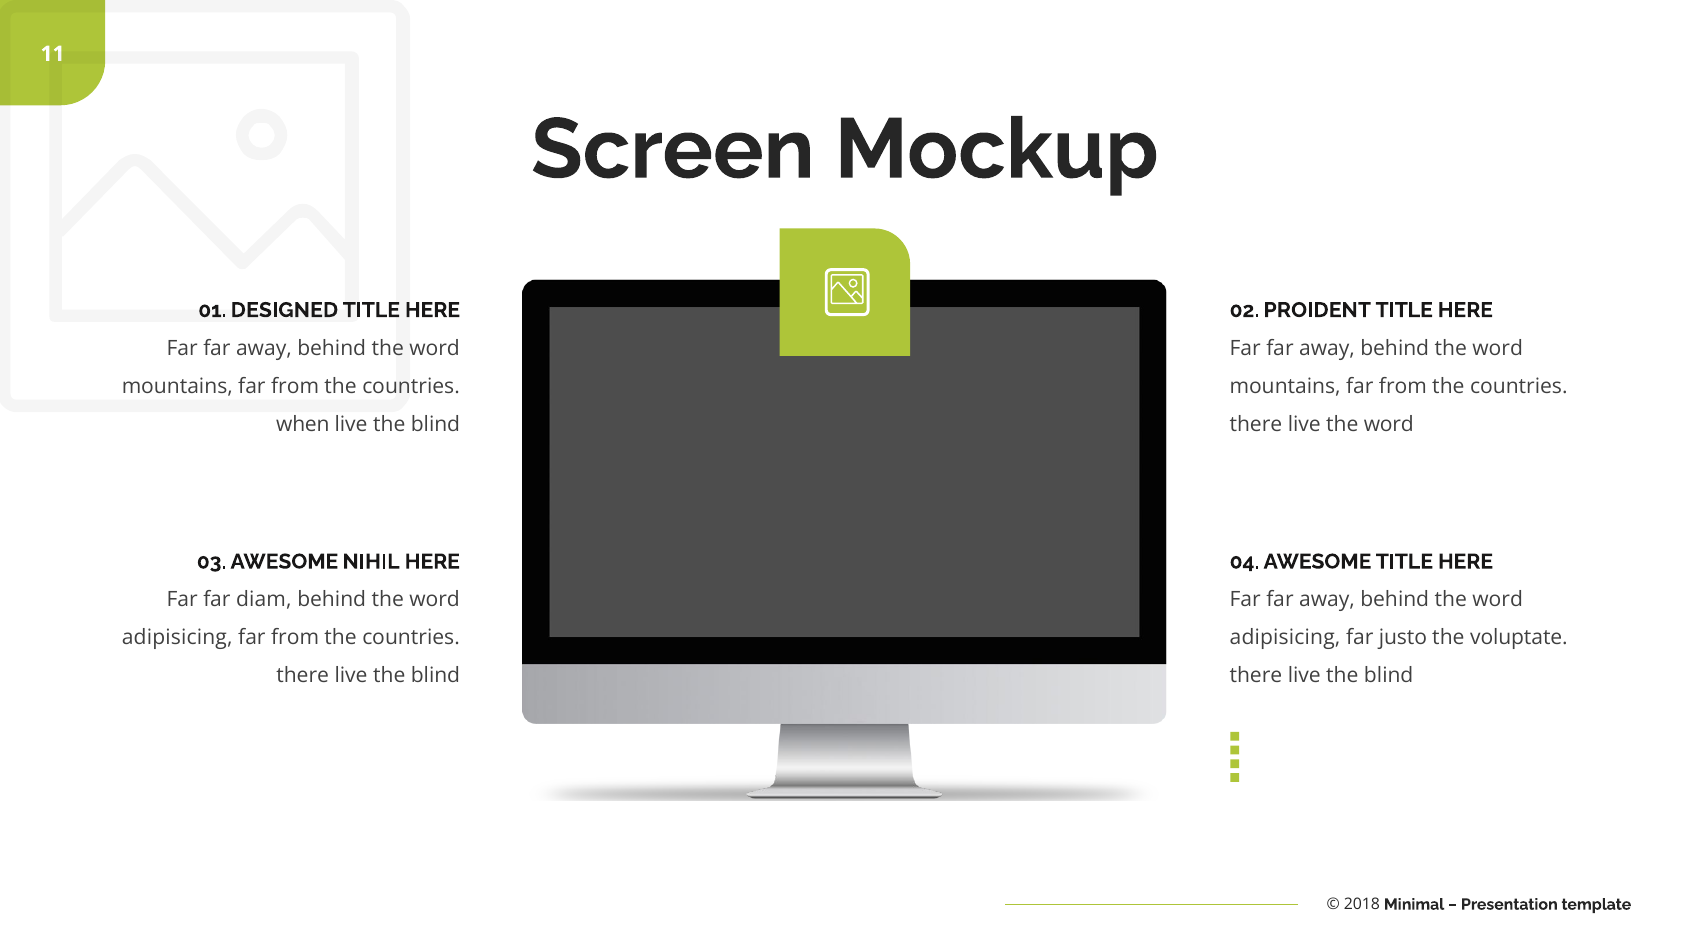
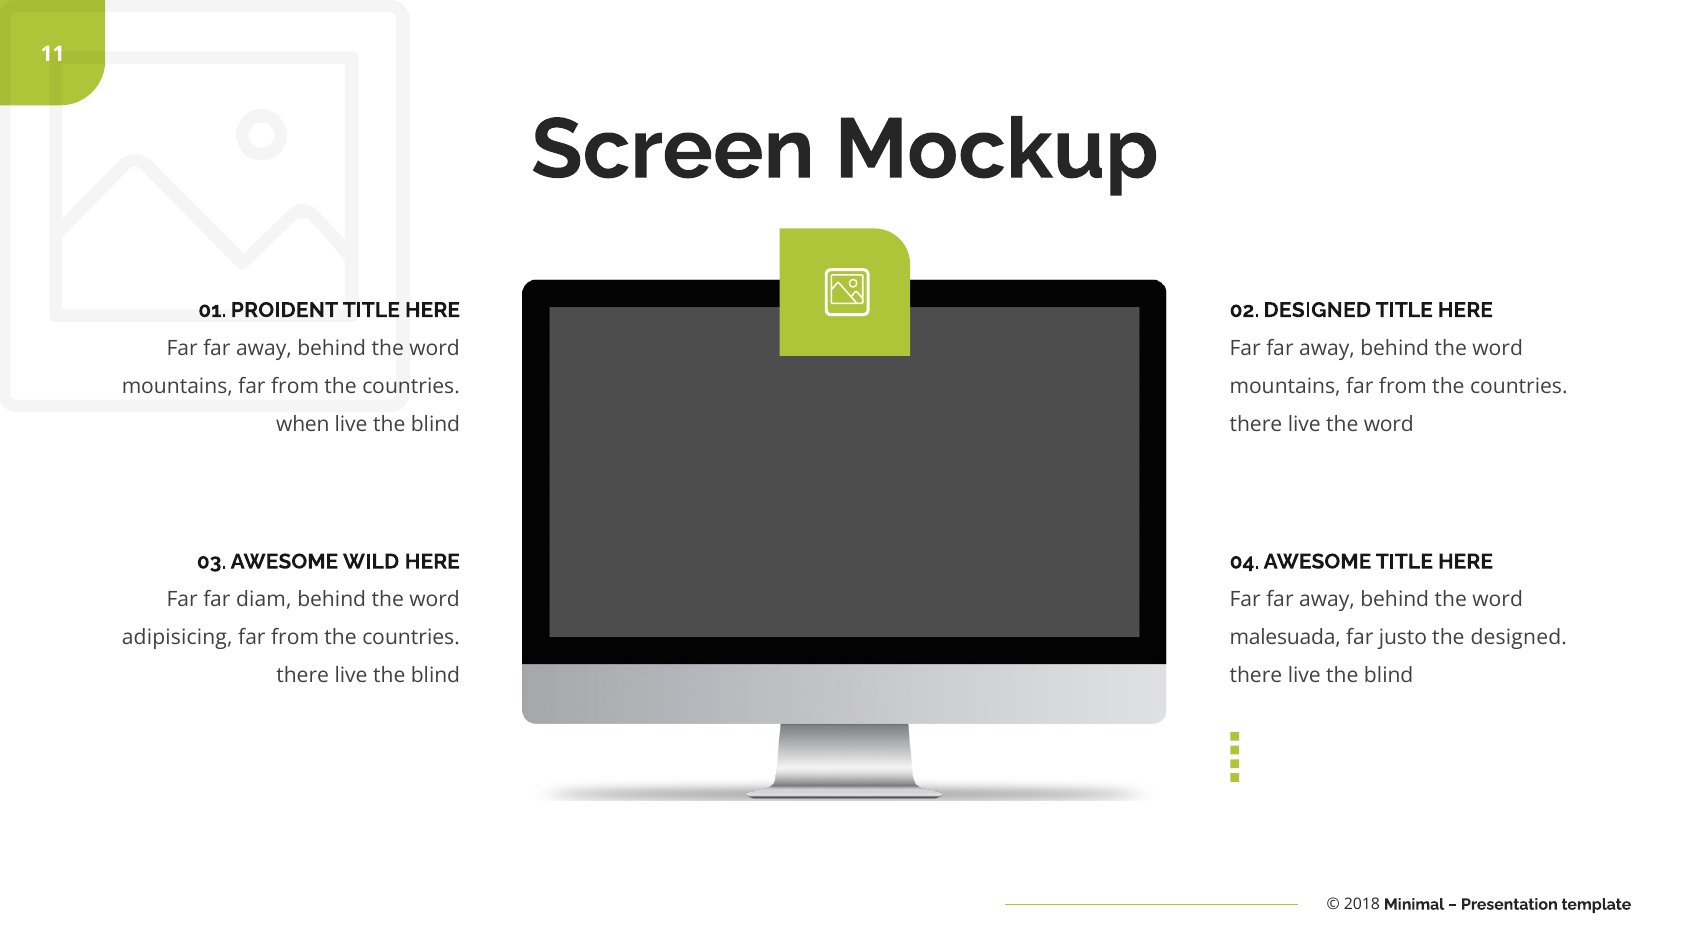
DESIGNED: DESIGNED -> PROIDENT (284, 310)
02 PROIDENT: PROIDENT -> DESIGNED (1317, 310)
NIHIL: NIHIL -> WILD (371, 561)
adipisicing: adipisicing -> malesuada (1285, 637)
the voluptate: voluptate -> designed (1519, 637)
